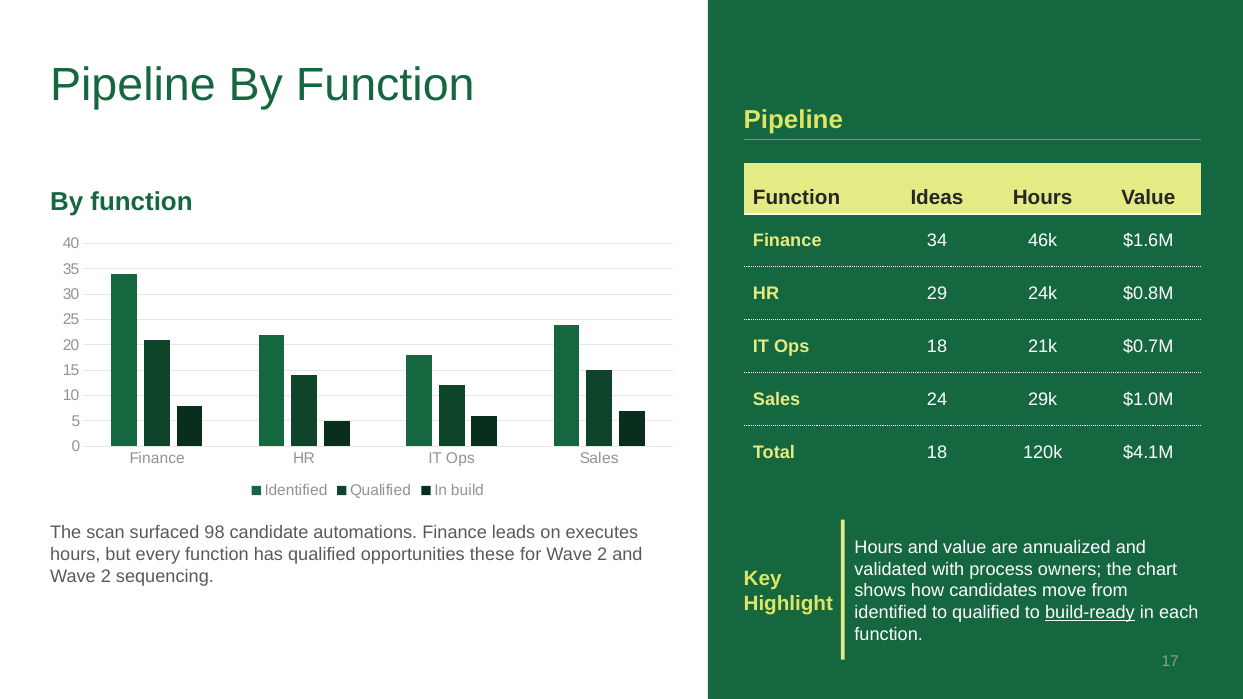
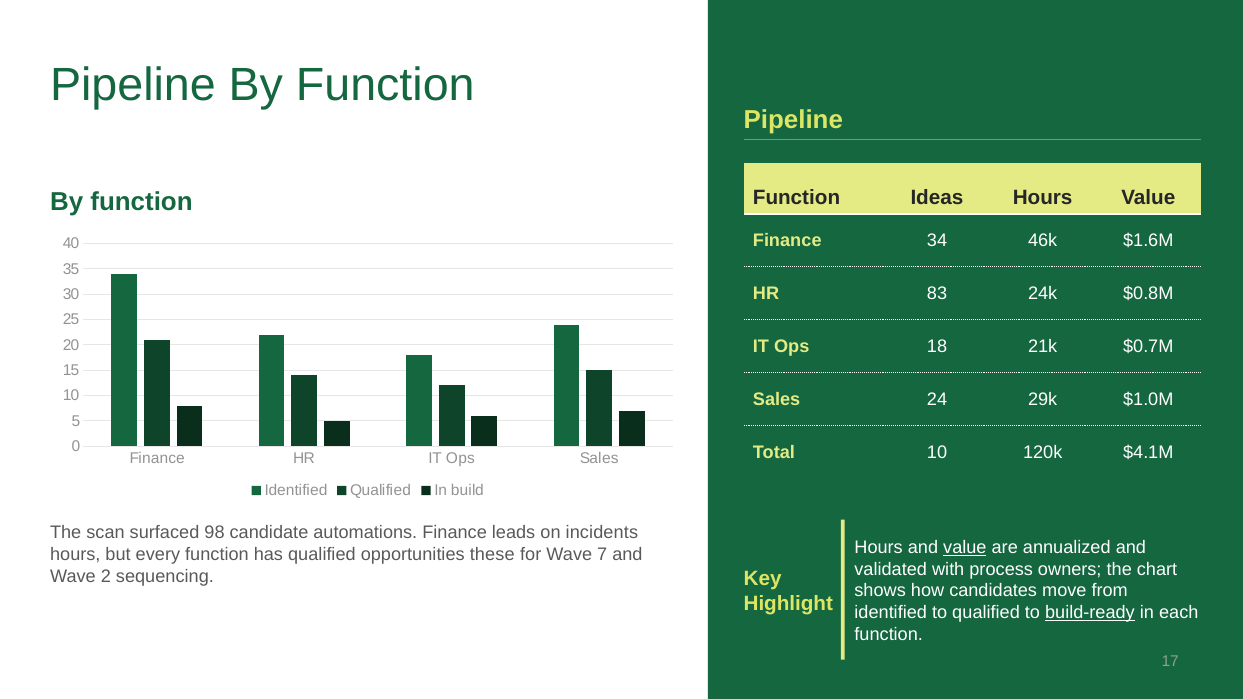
29: 29 -> 83 (937, 294)
Total 18: 18 -> 10 (937, 452)
executes: executes -> incidents (602, 533)
value underline: none -> present (965, 547)
for Wave 2: 2 -> 7 (602, 555)
